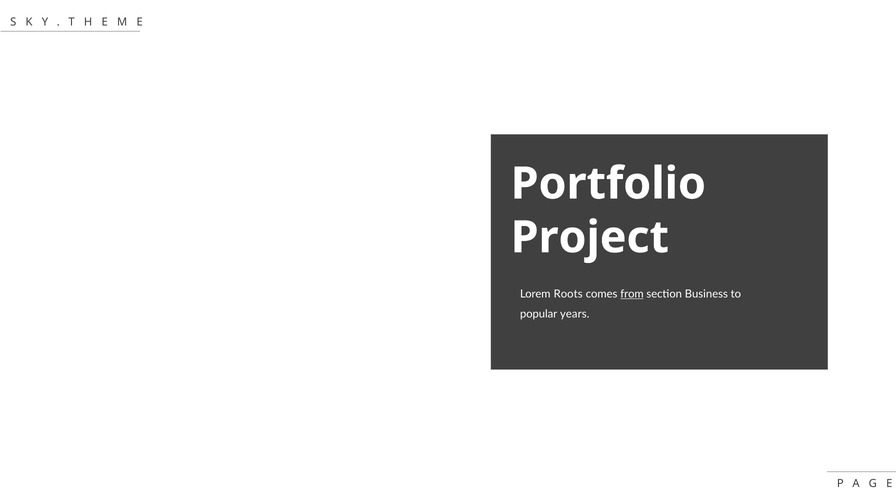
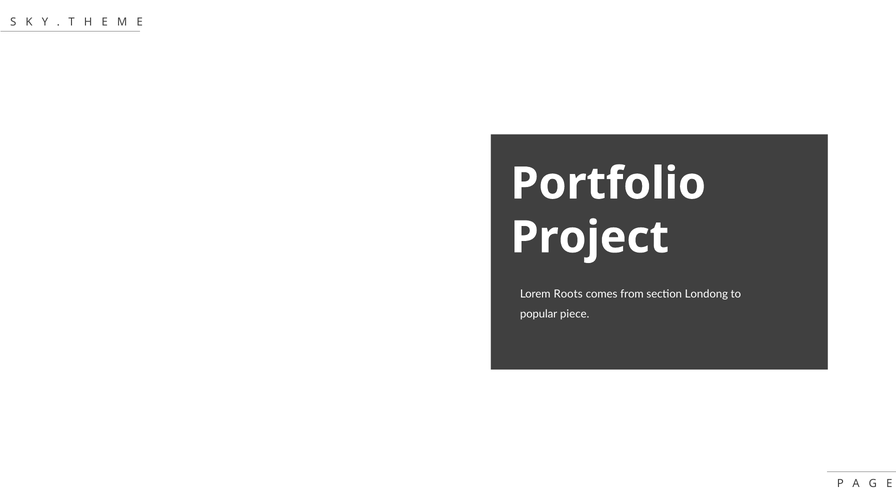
from underline: present -> none (632, 294)
Business: Business -> Londong (706, 294)
years: years -> piece (575, 314)
